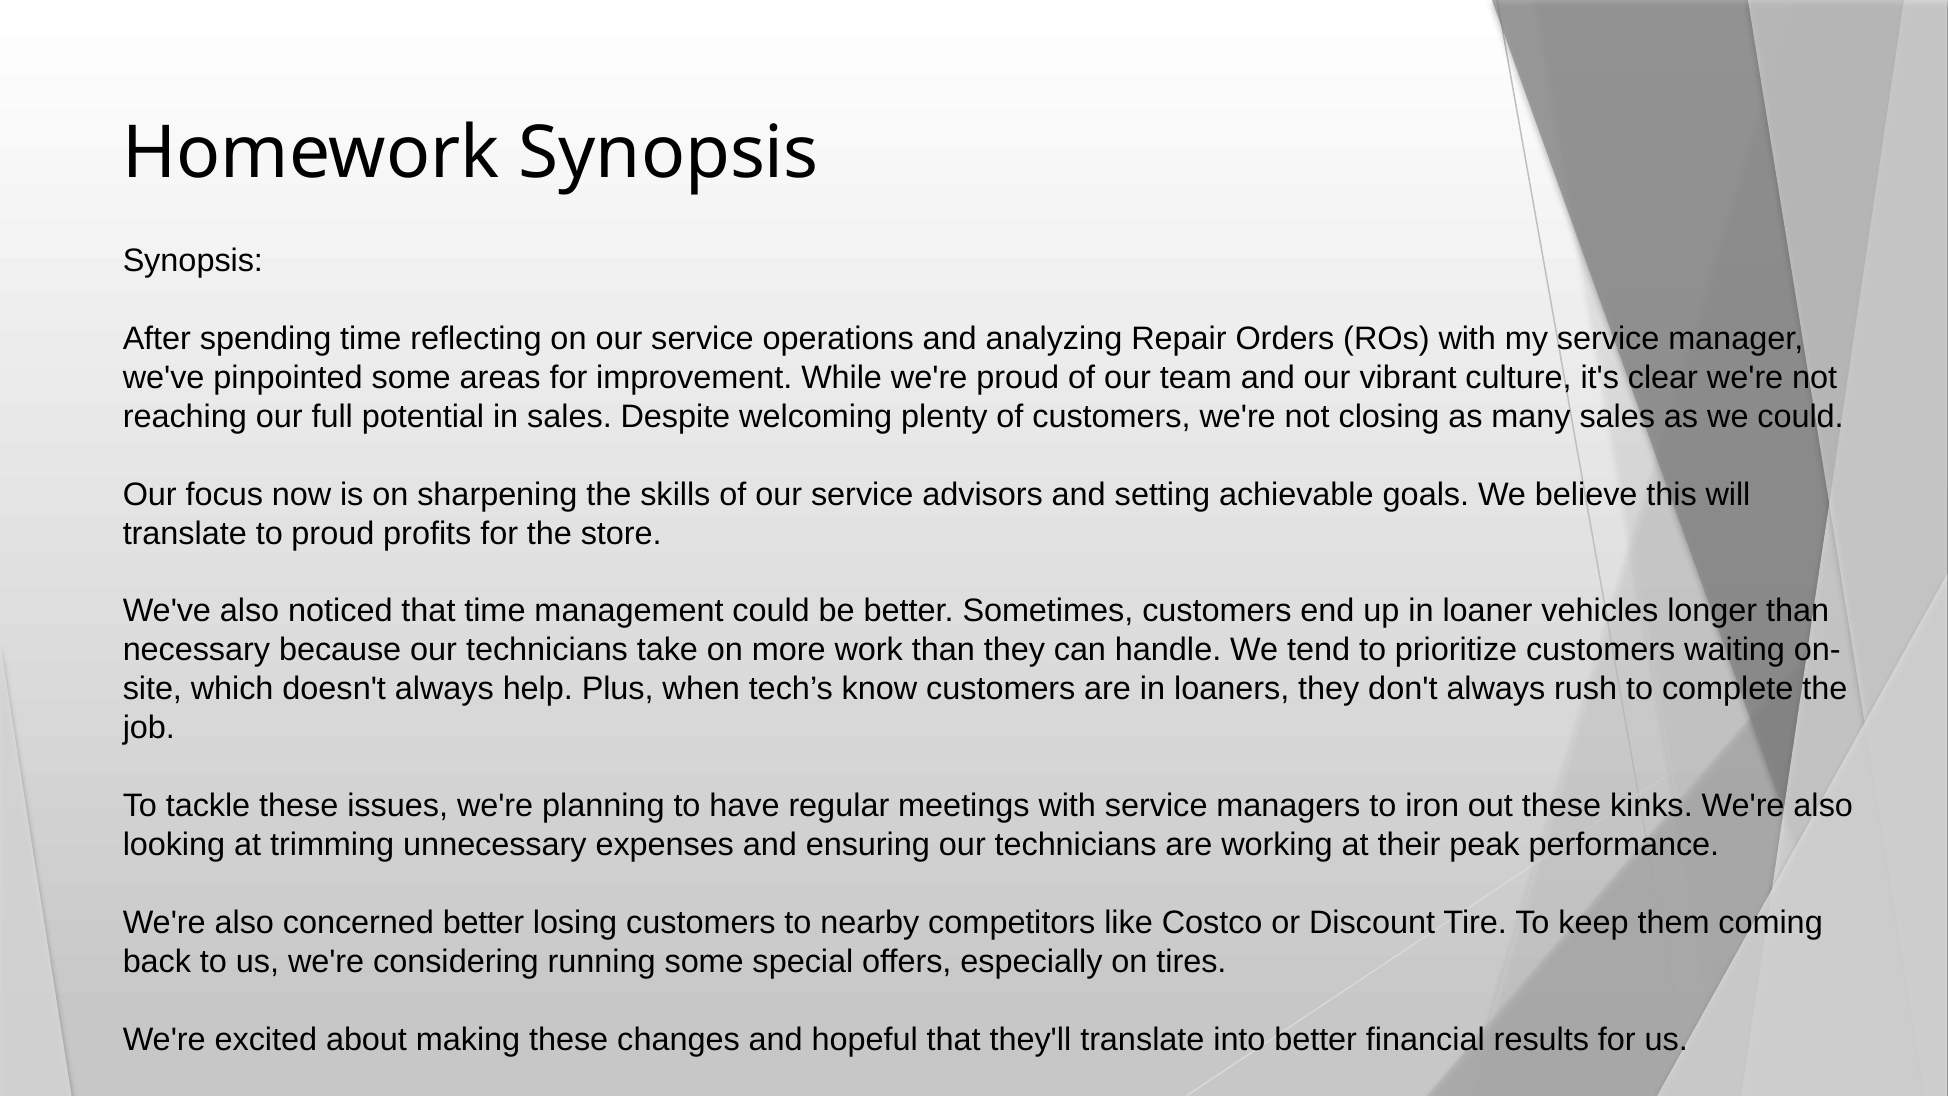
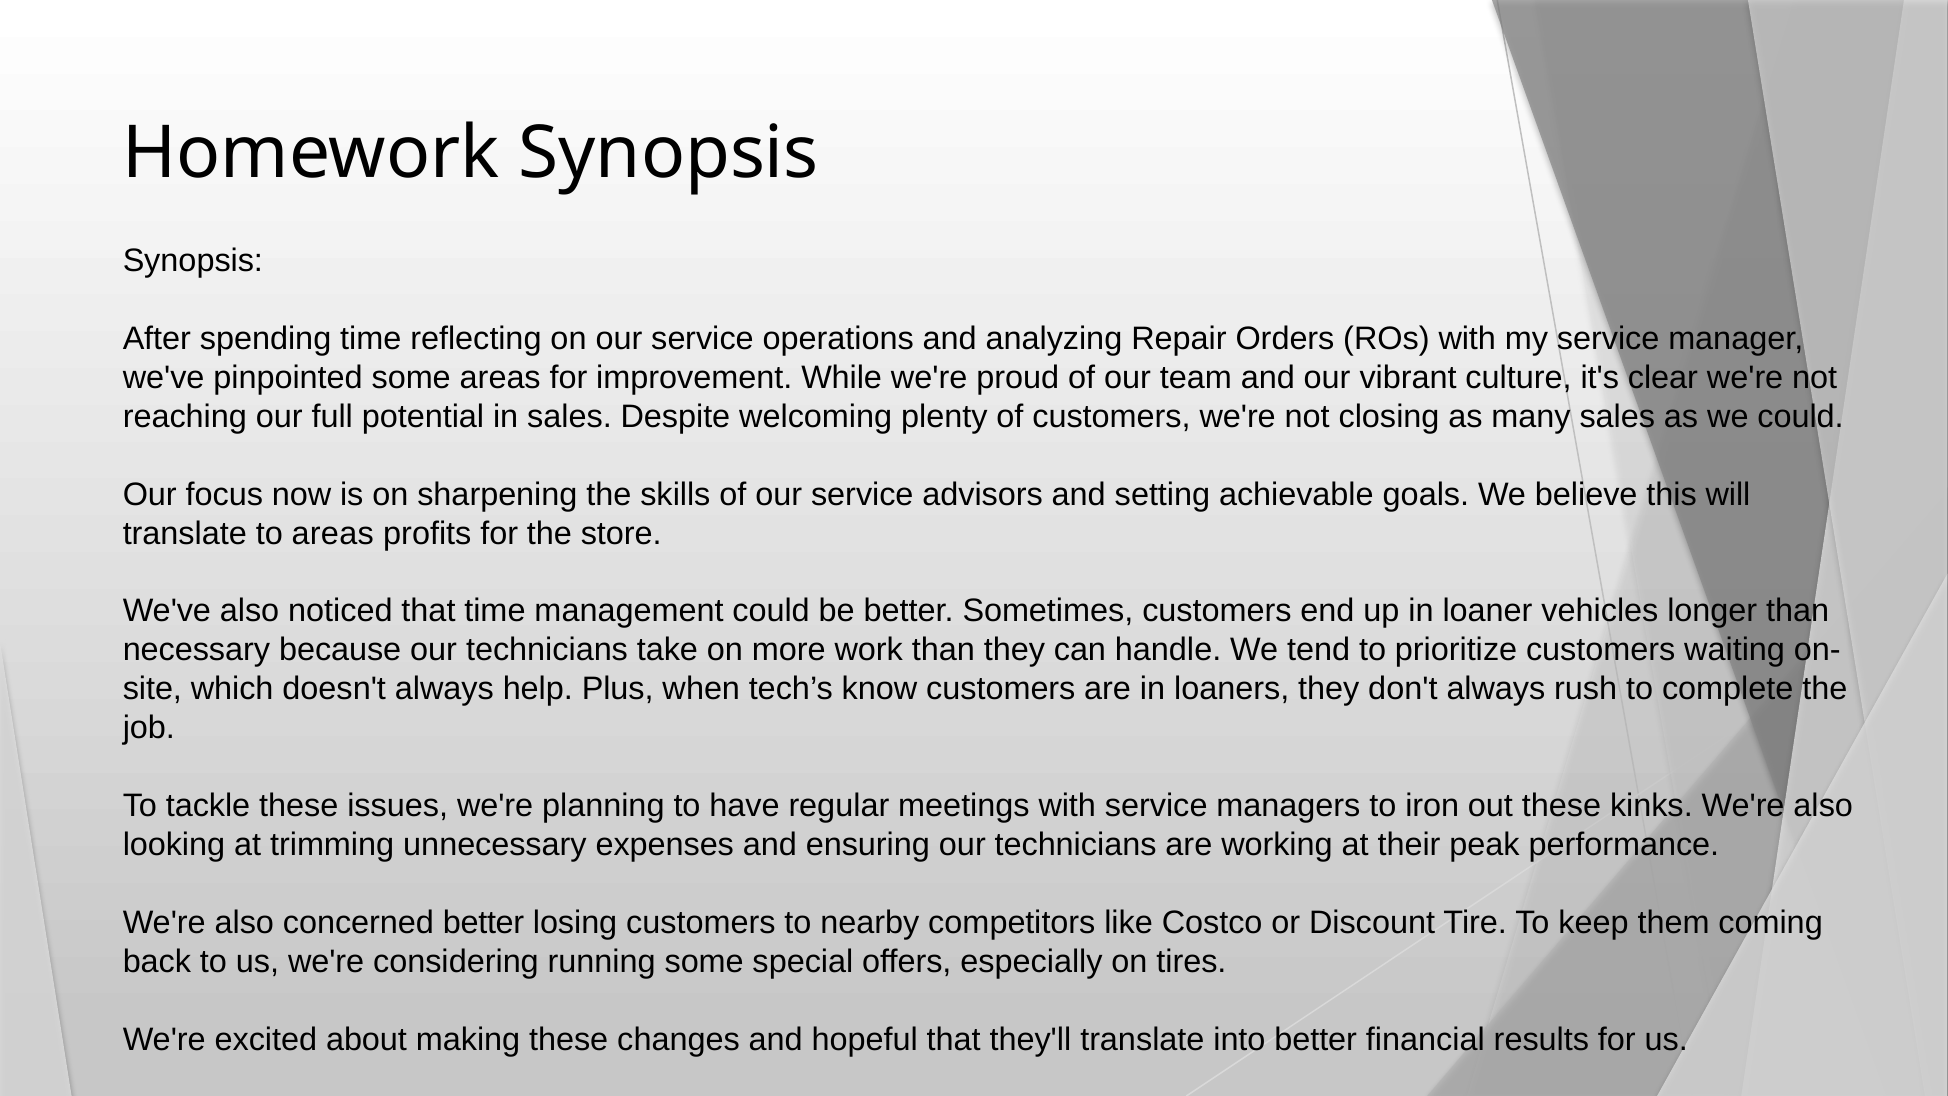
to proud: proud -> areas (333, 533)
